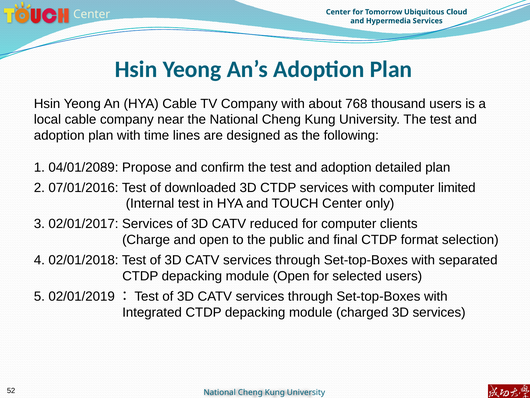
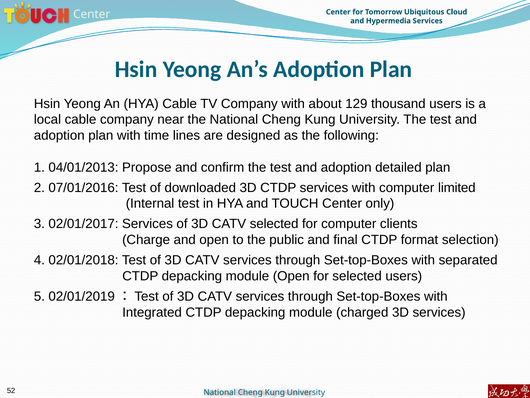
768: 768 -> 129 (356, 104)
04/01/2089: 04/01/2089 -> 04/01/2013 (83, 167)
CATV reduced: reduced -> selected (274, 224)
